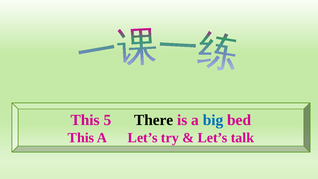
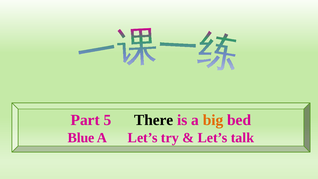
This: This -> Part (85, 120)
big colour: blue -> orange (213, 120)
This: This -> Blue (81, 138)
